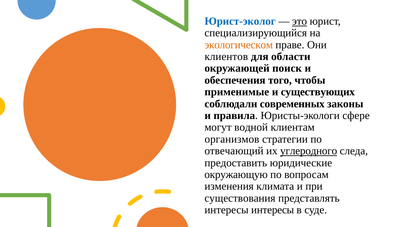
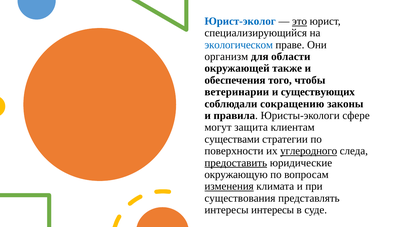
экологическом colour: orange -> blue (239, 45)
клиентов: клиентов -> организм (226, 57)
поиск: поиск -> также (287, 68)
применимые: применимые -> ветеринарии (237, 92)
современных: современных -> сокращению (292, 104)
водной: водной -> защита (251, 127)
организмов: организмов -> существами (232, 139)
отвечающий: отвечающий -> поверхности (234, 151)
предоставить underline: none -> present (236, 163)
изменения underline: none -> present (229, 186)
